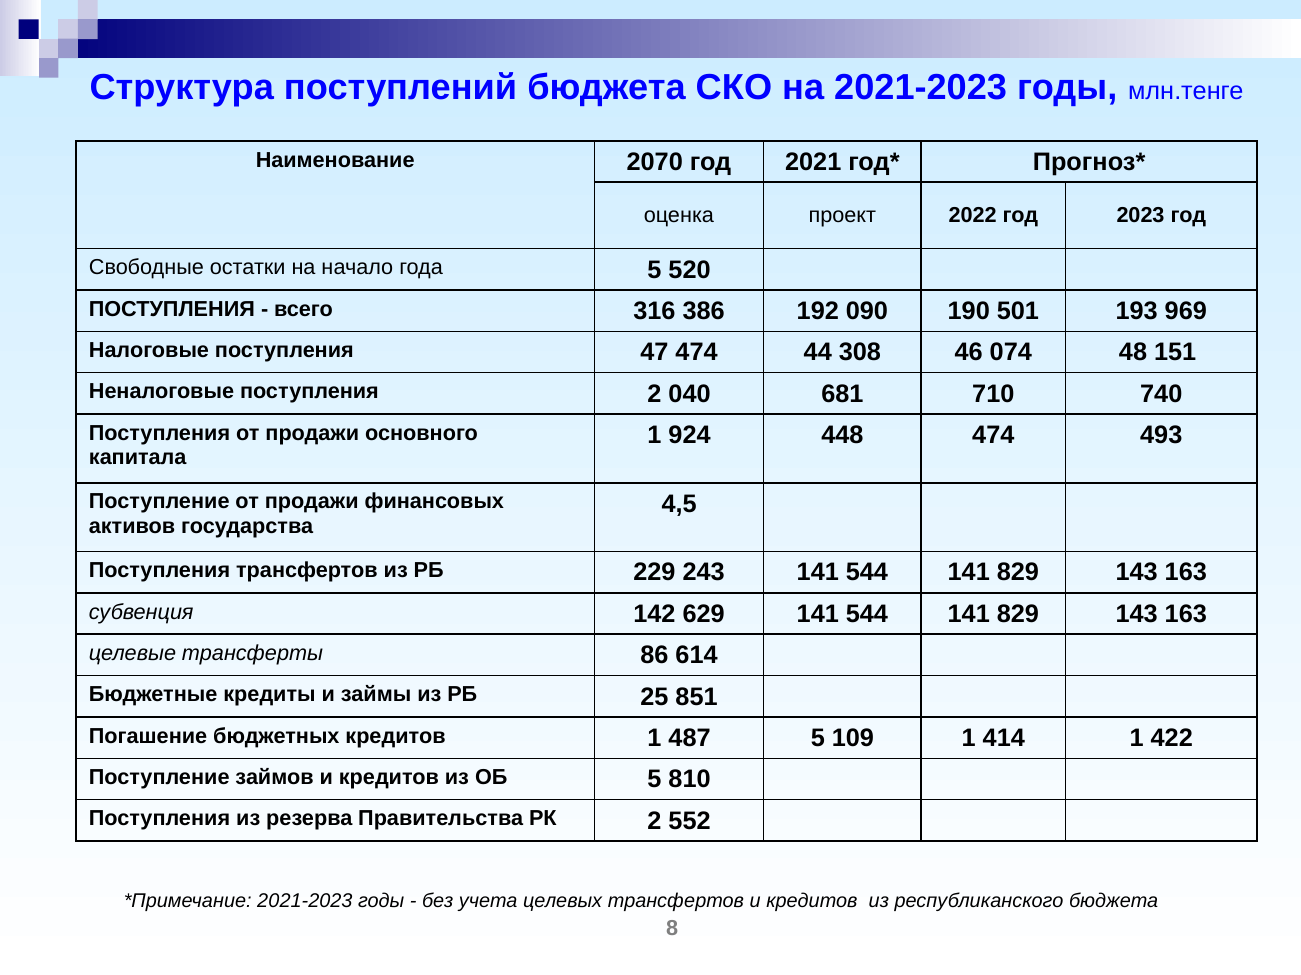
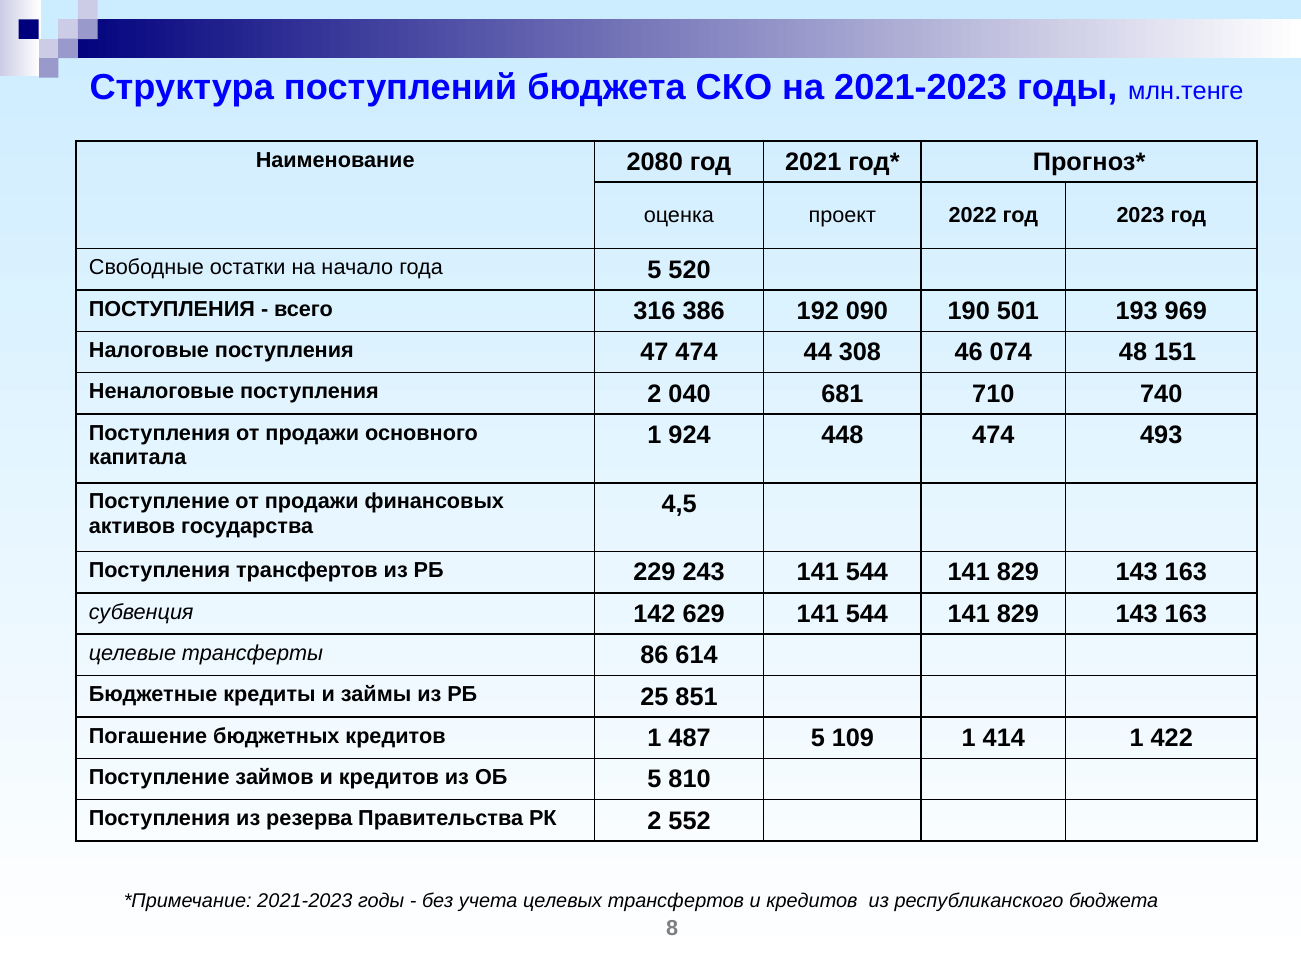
2070: 2070 -> 2080 (655, 162)
